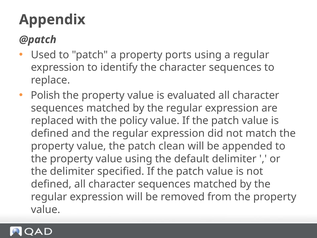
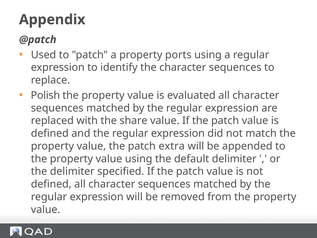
policy: policy -> share (134, 121)
clean: clean -> extra (172, 146)
